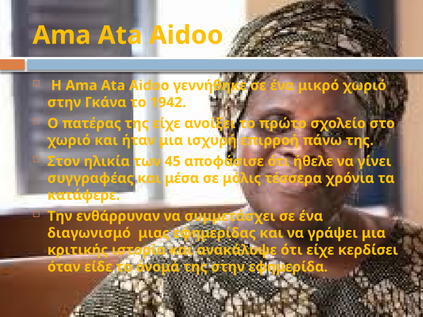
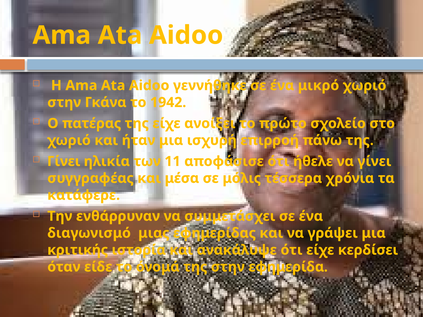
Στον: Στον -> Γίνει (64, 161)
45: 45 -> 11 (173, 161)
